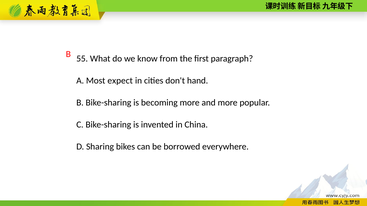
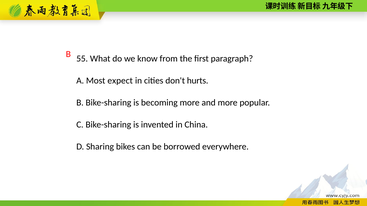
hand: hand -> hurts (198, 81)
